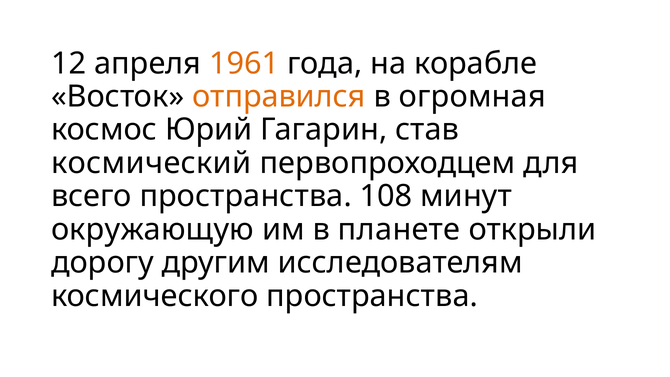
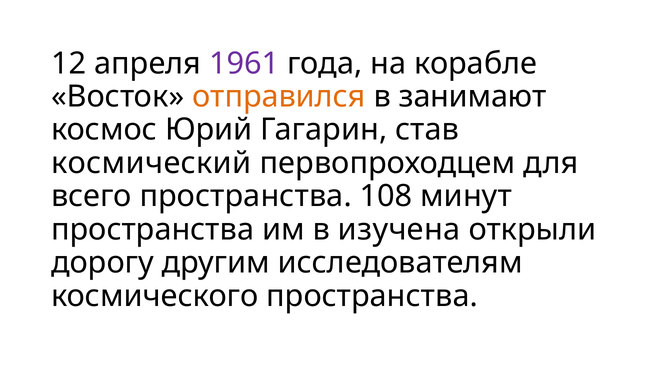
1961 colour: orange -> purple (244, 63)
огромная: огромная -> занимают (473, 97)
окружающую: окружающую -> пространства (153, 229)
планете: планете -> изучена (399, 229)
